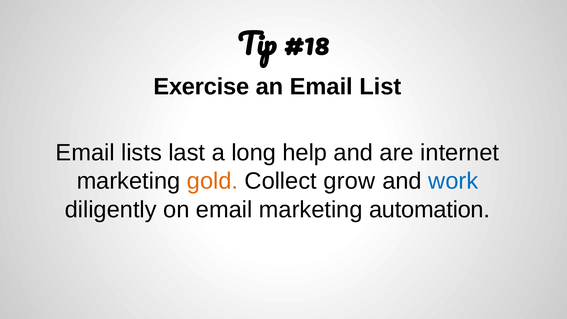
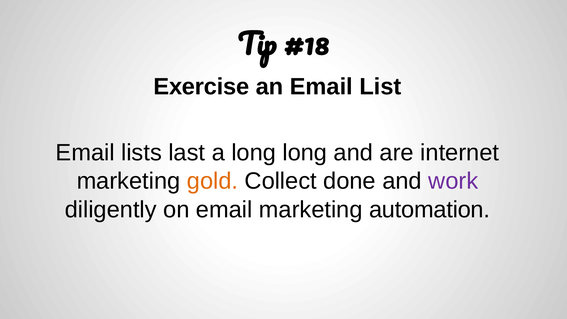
long help: help -> long (305, 153)
grow: grow -> done (350, 181)
work colour: blue -> purple (453, 181)
